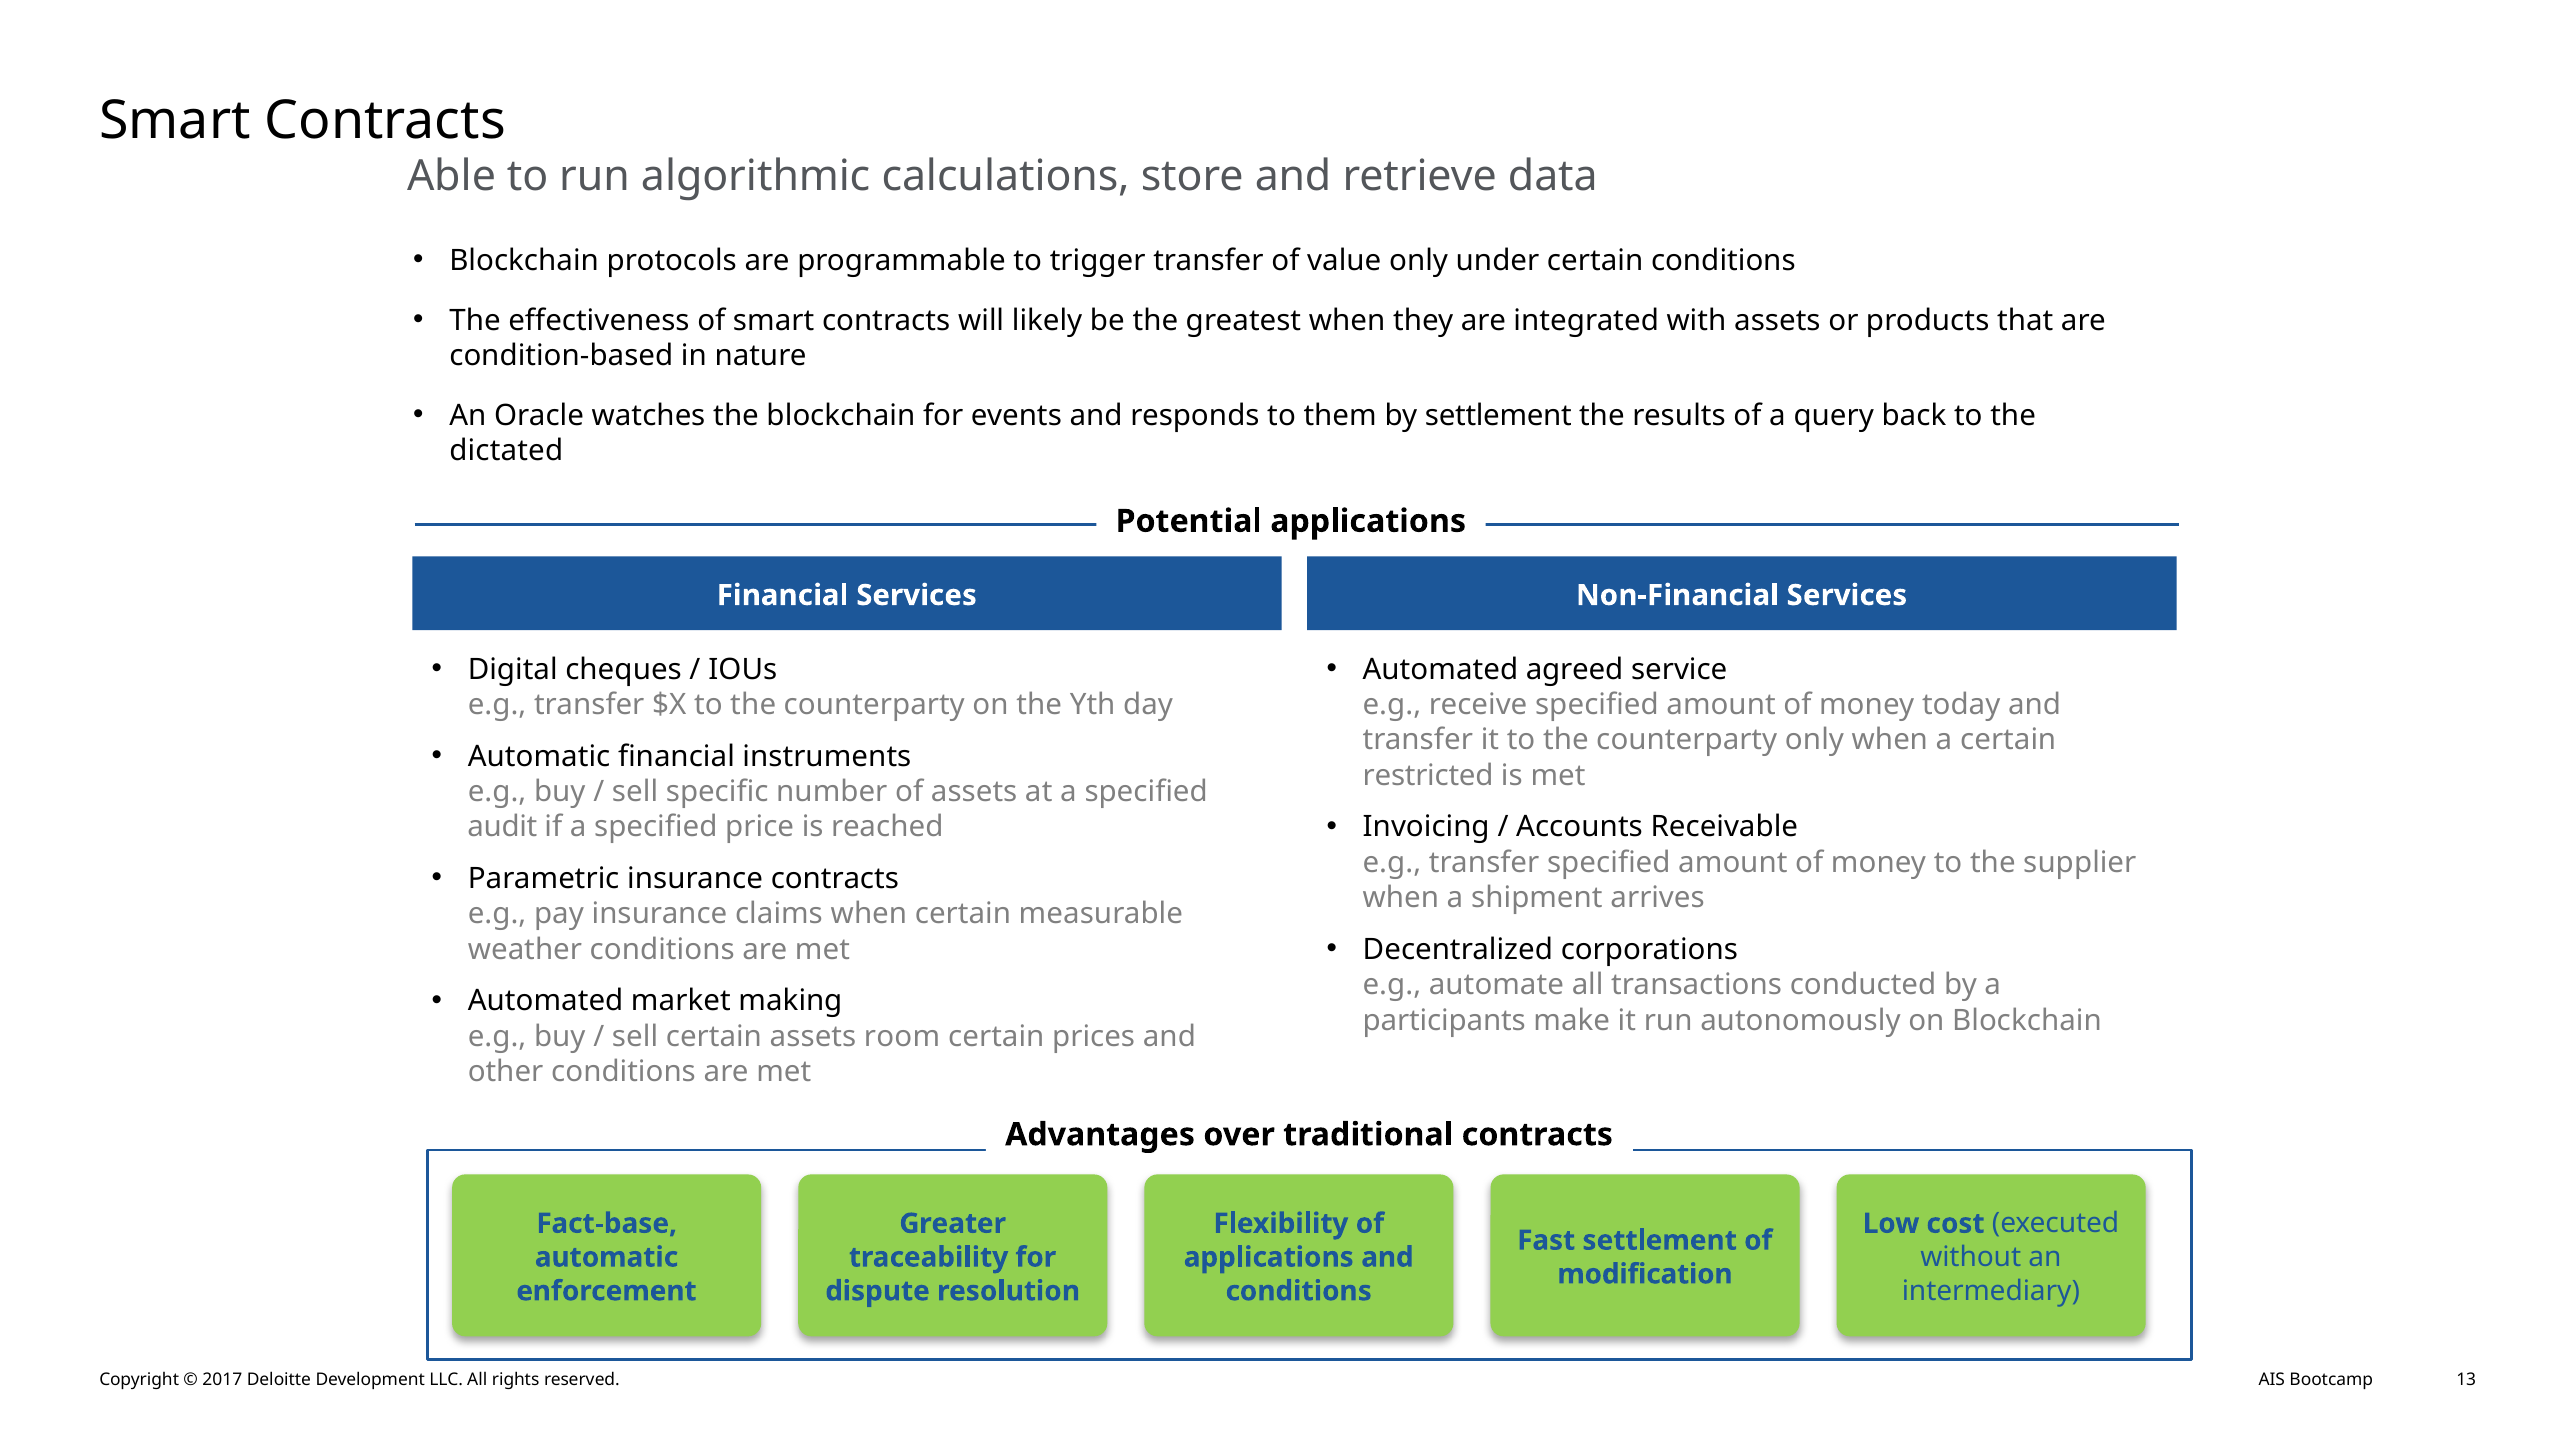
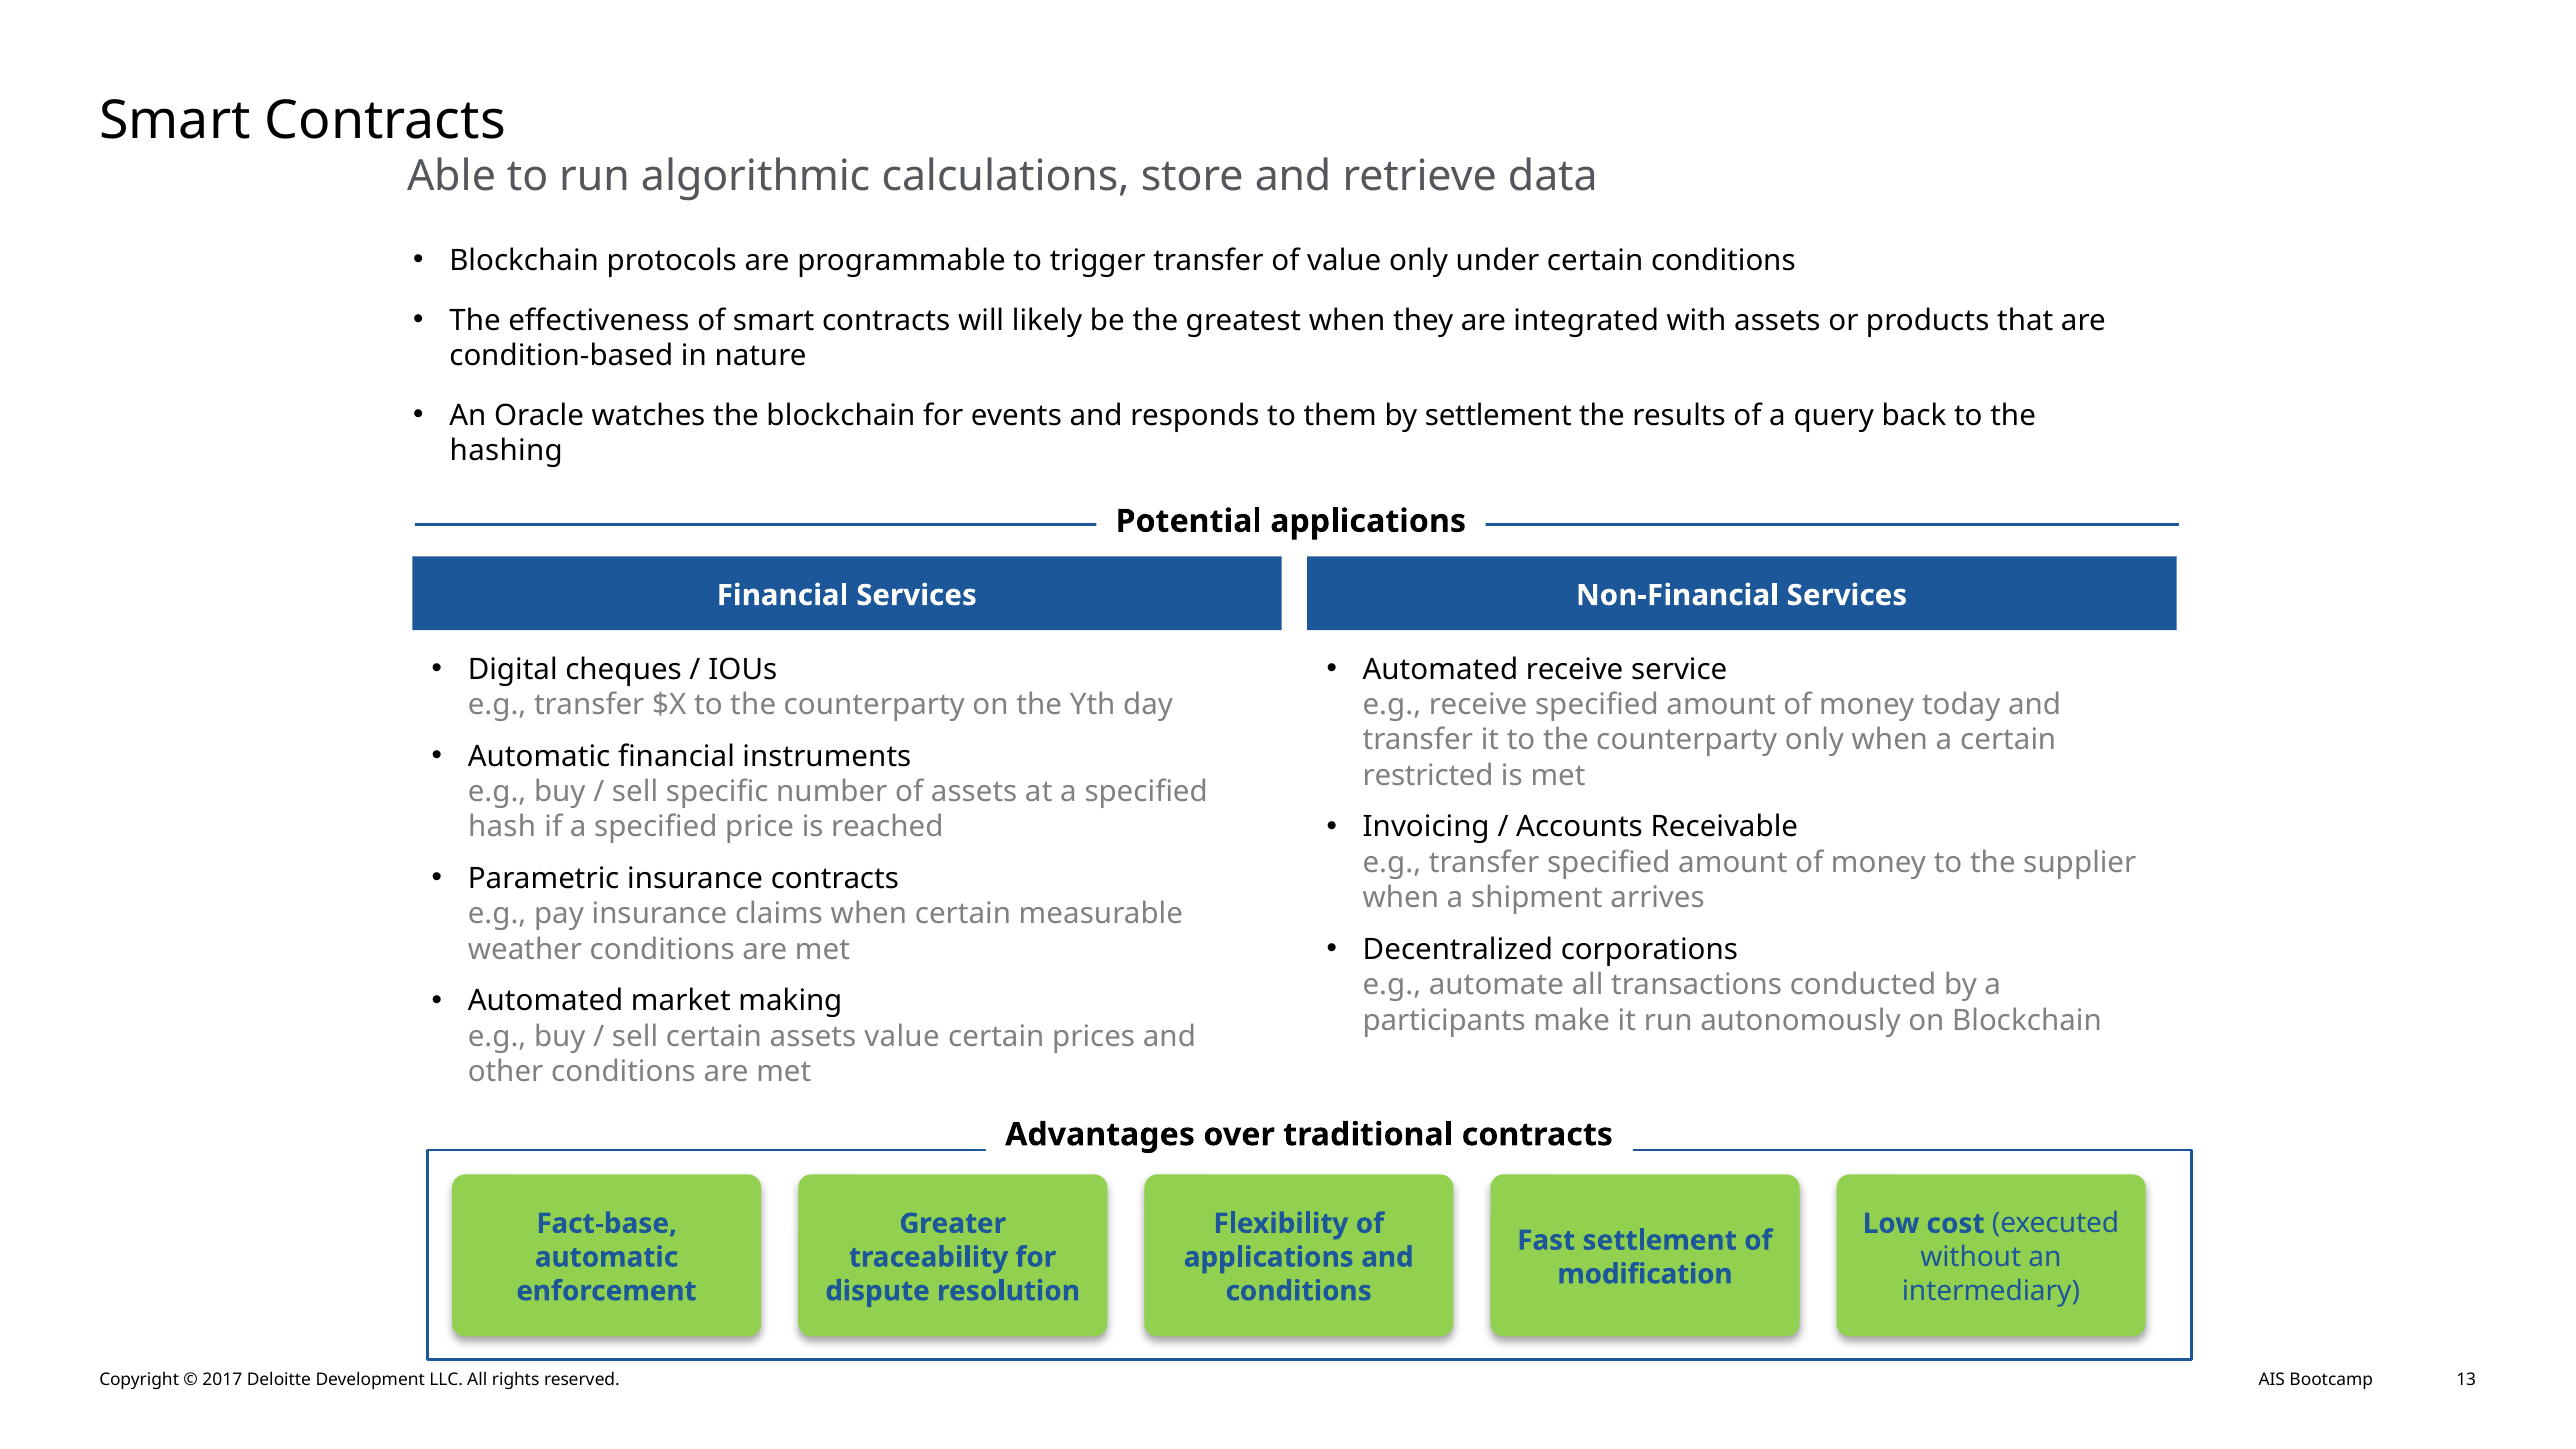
dictated: dictated -> hashing (506, 451)
Automated agreed: agreed -> receive (1575, 669)
audit: audit -> hash (502, 827)
assets room: room -> value (902, 1037)
